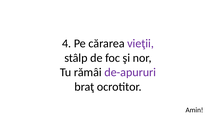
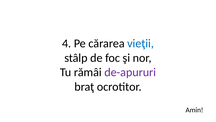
vieţii colour: purple -> blue (141, 43)
